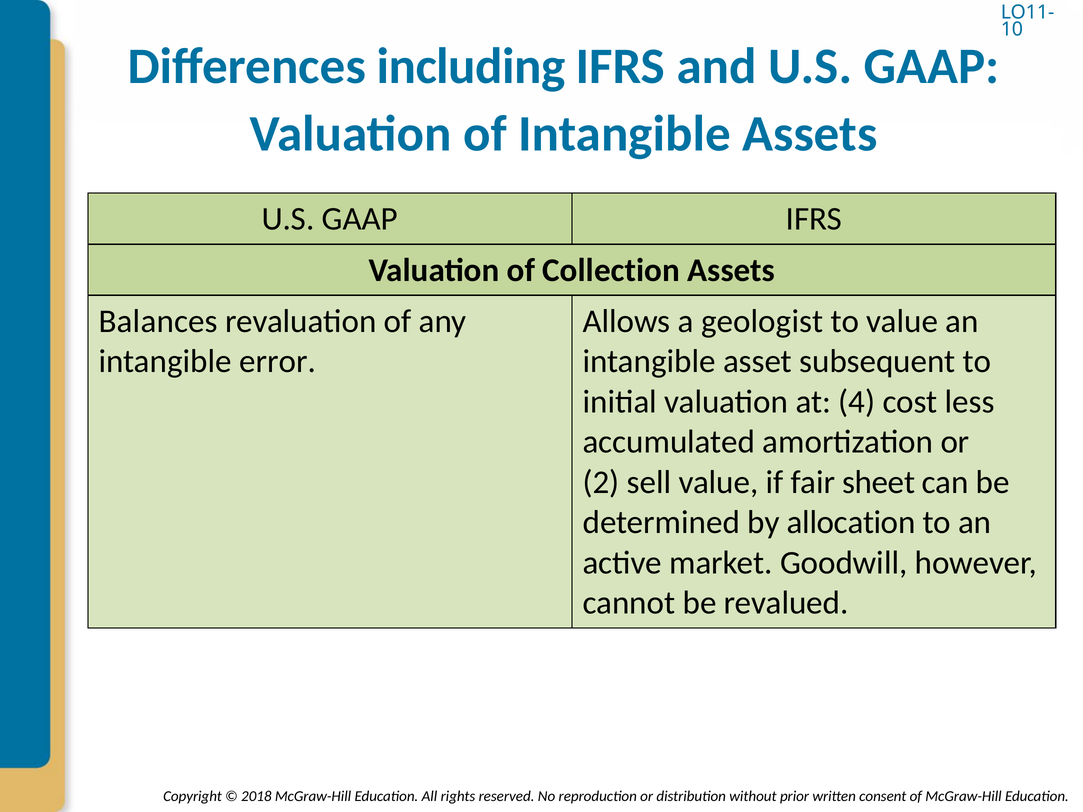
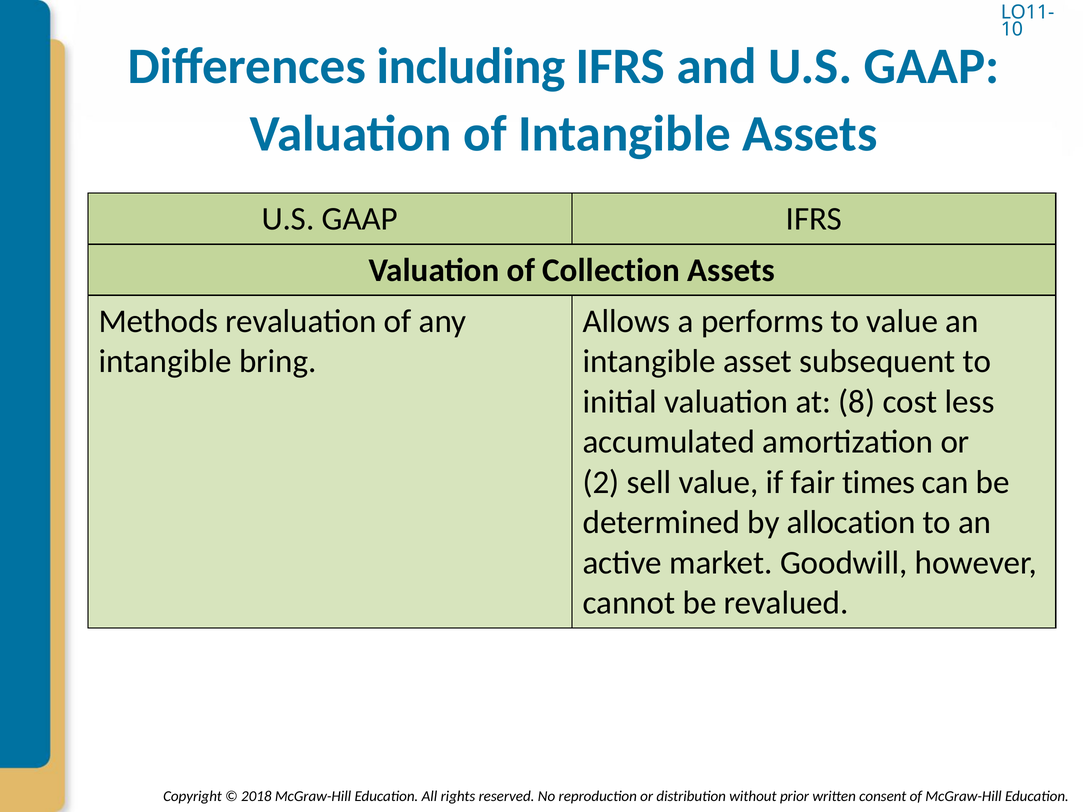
Balances: Balances -> Methods (158, 321)
geologist: geologist -> performs (762, 321)
error: error -> bring (278, 362)
4: 4 -> 8 (857, 402)
sheet: sheet -> times (879, 482)
